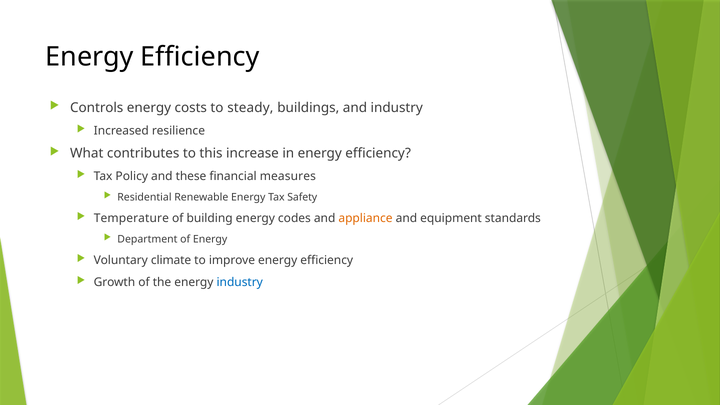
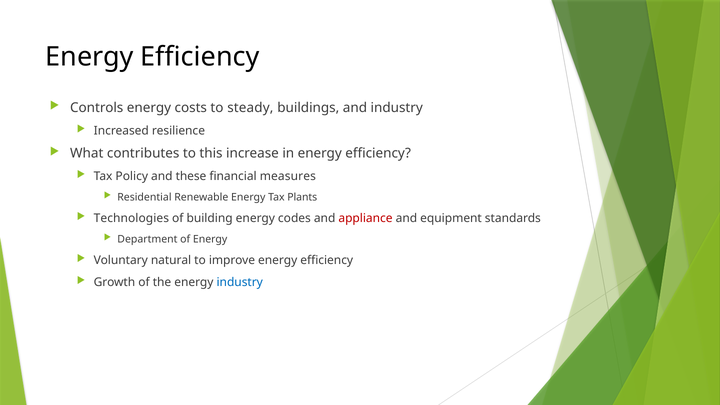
Safety: Safety -> Plants (302, 197)
Temperature: Temperature -> Technologies (131, 218)
appliance colour: orange -> red (366, 218)
climate: climate -> natural (171, 260)
